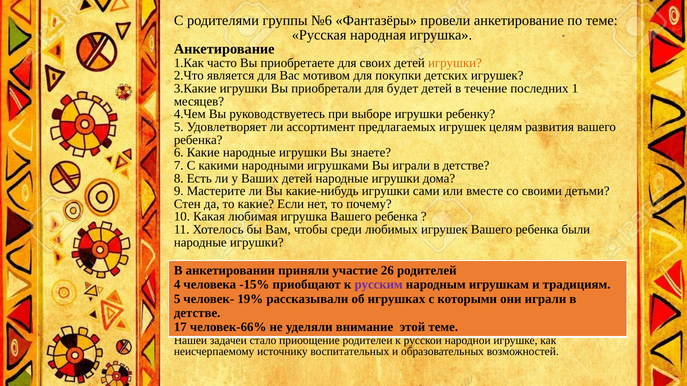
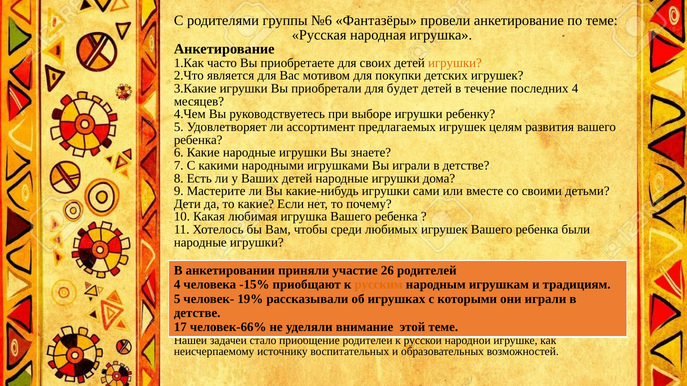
последних 1: 1 -> 4 (575, 89)
Стен: Стен -> Дети (187, 204)
русским colour: purple -> orange (379, 285)
